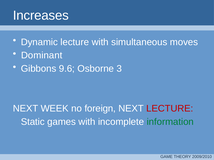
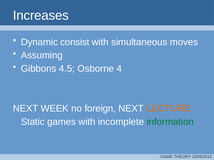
Dynamic lecture: lecture -> consist (75, 42)
Dominant: Dominant -> Assuming (42, 56)
9.6: 9.6 -> 4.5 (67, 69)
3: 3 -> 4 (119, 69)
LECTURE colour: red -> orange (170, 109)
